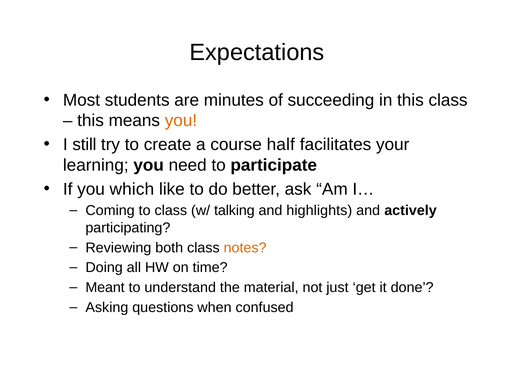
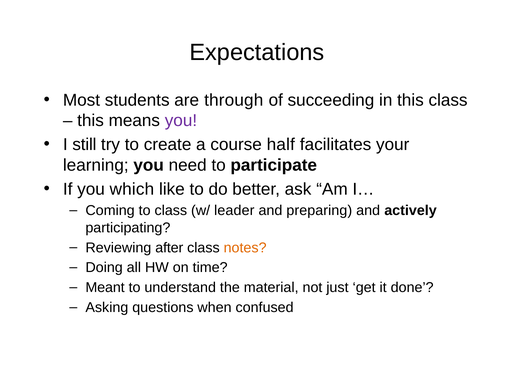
minutes: minutes -> through (234, 100)
you colour: orange -> purple (181, 121)
talking: talking -> leader (234, 211)
highlights: highlights -> preparing (319, 211)
both: both -> after (169, 248)
